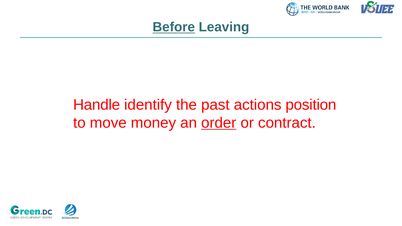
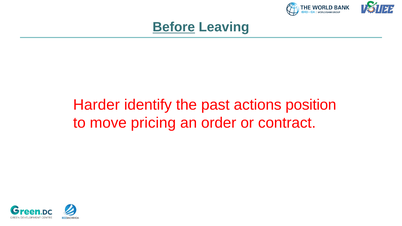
Handle: Handle -> Harder (96, 105)
money: money -> pricing (153, 123)
order underline: present -> none (219, 123)
